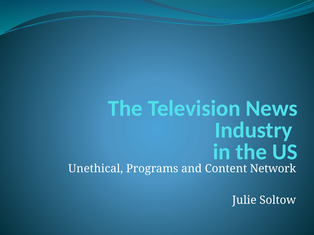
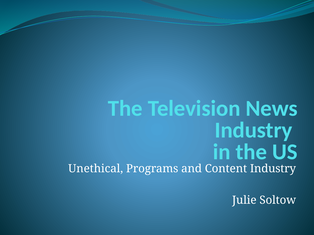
Content Network: Network -> Industry (273, 169)
